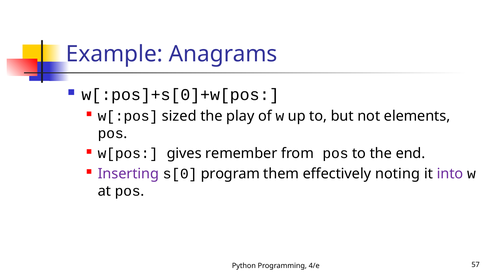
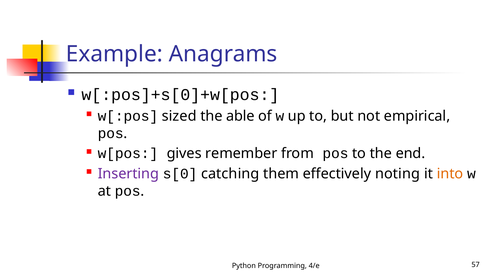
play: play -> able (240, 116)
elements: elements -> empirical (417, 116)
program: program -> catching (230, 174)
into colour: purple -> orange (450, 174)
